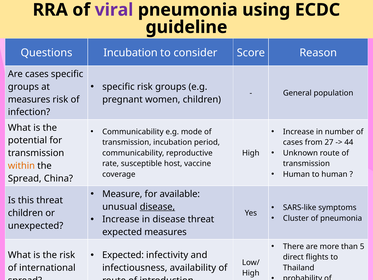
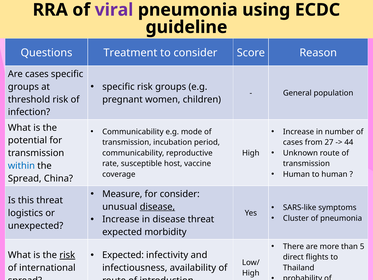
Questions Incubation: Incubation -> Treatment (130, 53)
measures: measures -> threshold (29, 99)
within colour: orange -> blue (21, 166)
for available: available -> consider (180, 194)
children: children -> logistics (25, 213)
expected measures: measures -> morbidity (166, 232)
risk underline: none -> present (67, 255)
